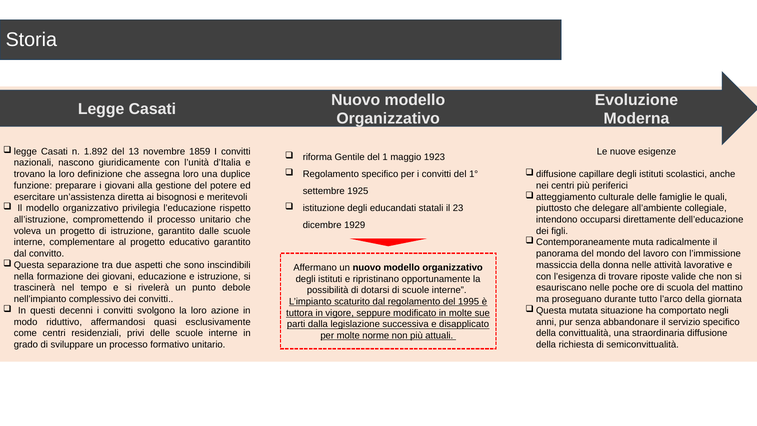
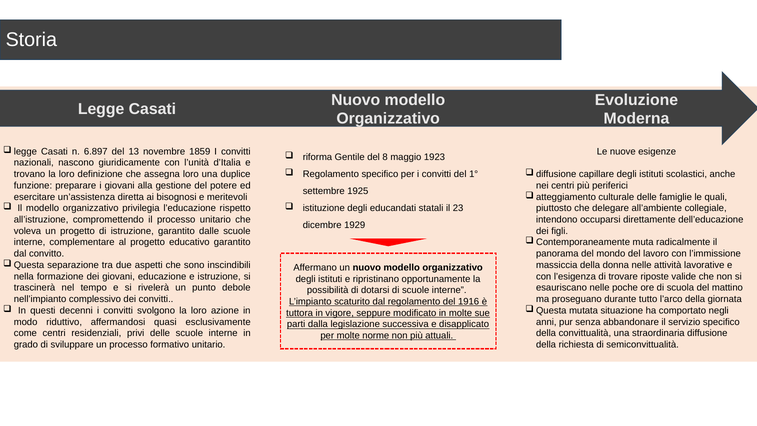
1.892: 1.892 -> 6.897 (96, 151)
1: 1 -> 8 (385, 157)
1995: 1995 -> 1916 (469, 301)
